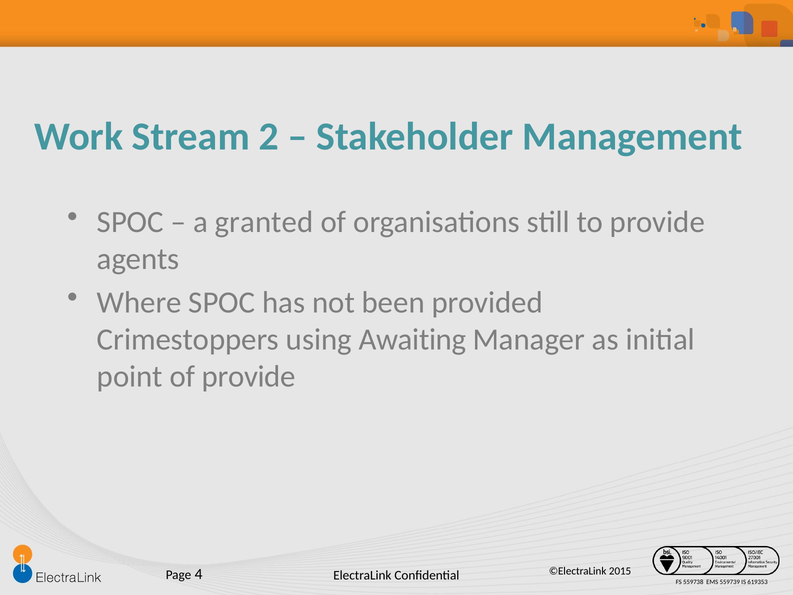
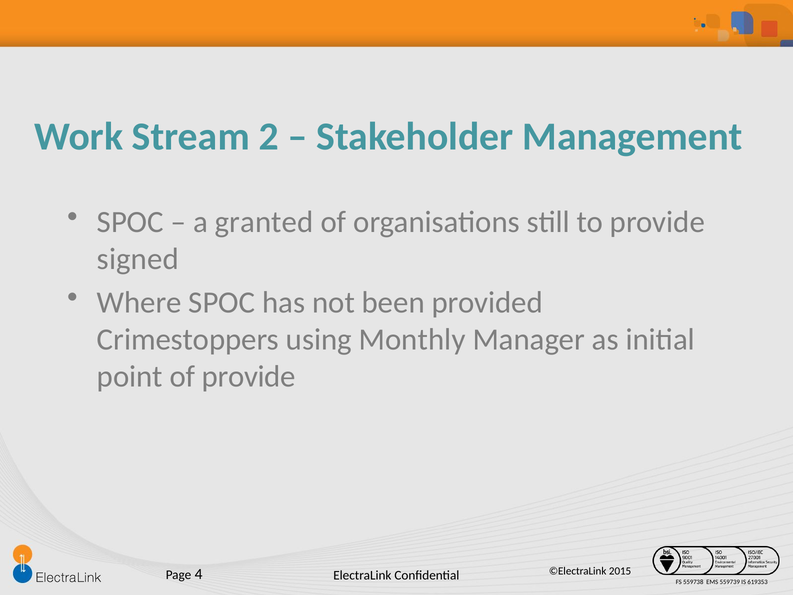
agents: agents -> signed (138, 259)
Awaiting: Awaiting -> Monthly (412, 339)
